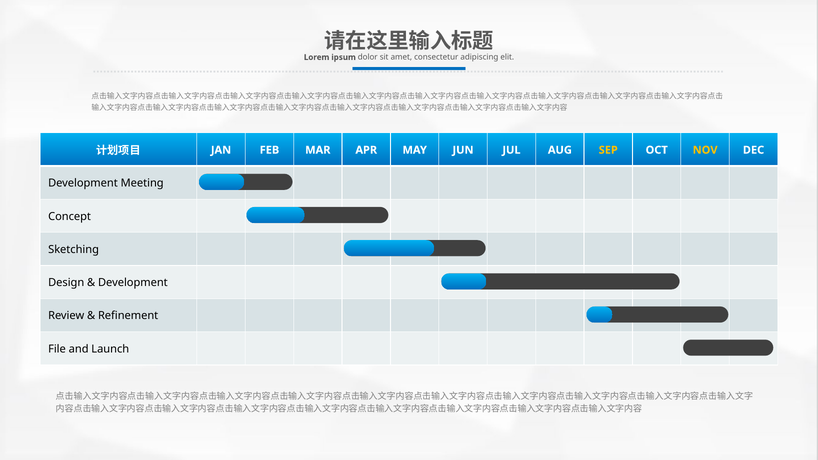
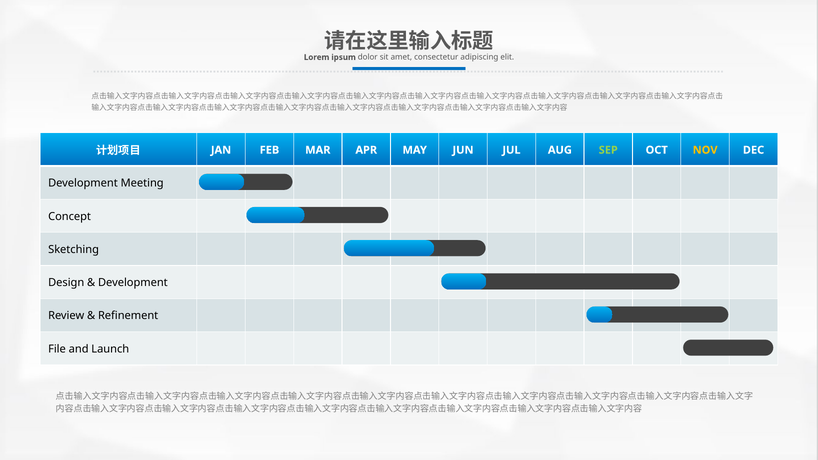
SEP colour: yellow -> light green (608, 150)
